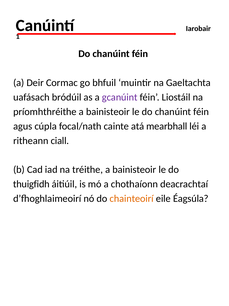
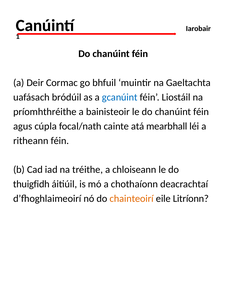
gcanúint colour: purple -> blue (120, 97)
ritheann ciall: ciall -> féin (60, 140)
tréithe a bainisteoir: bainisteoir -> chloiseann (134, 169)
Éagsúla: Éagsúla -> Litríonn (191, 198)
